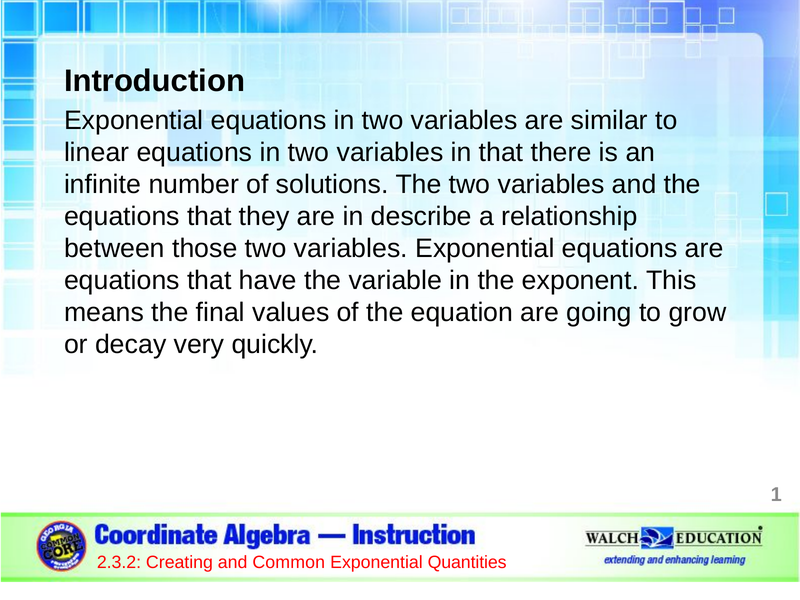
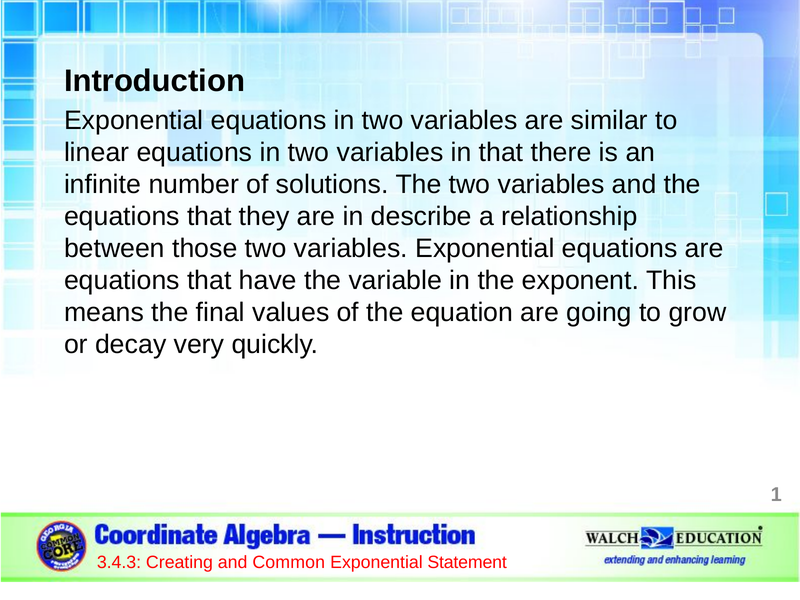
2.3.2: 2.3.2 -> 3.4.3 (119, 562)
Quantities: Quantities -> Statement (467, 562)
